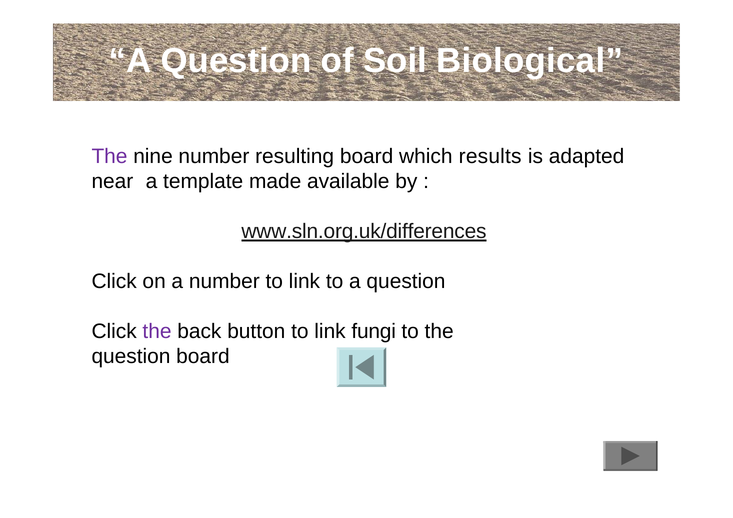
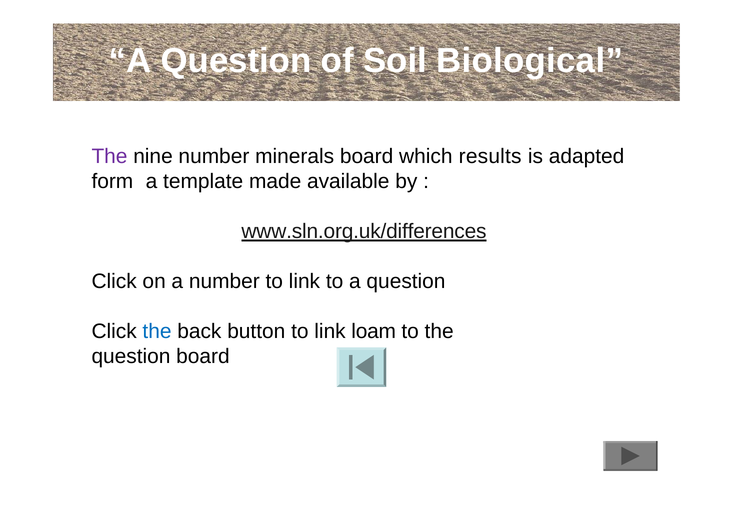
resulting: resulting -> minerals (295, 157)
near: near -> form (112, 182)
the colour: purple -> blue (157, 332)
fungi: fungi -> loam (374, 332)
